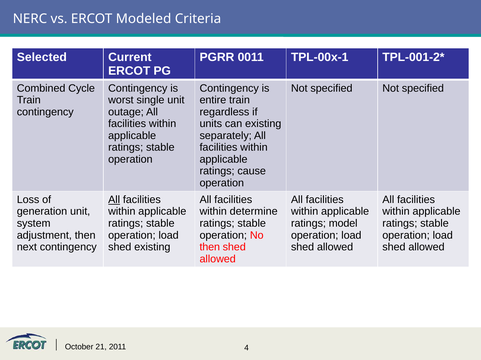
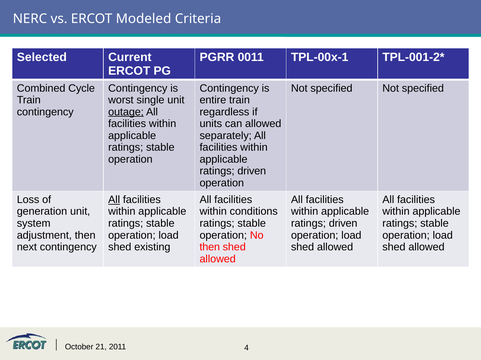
outage underline: none -> present (126, 112)
can existing: existing -> allowed (263, 124)
cause: cause -> driven (252, 171)
determine: determine -> conditions (254, 212)
model: model -> driven (343, 224)
